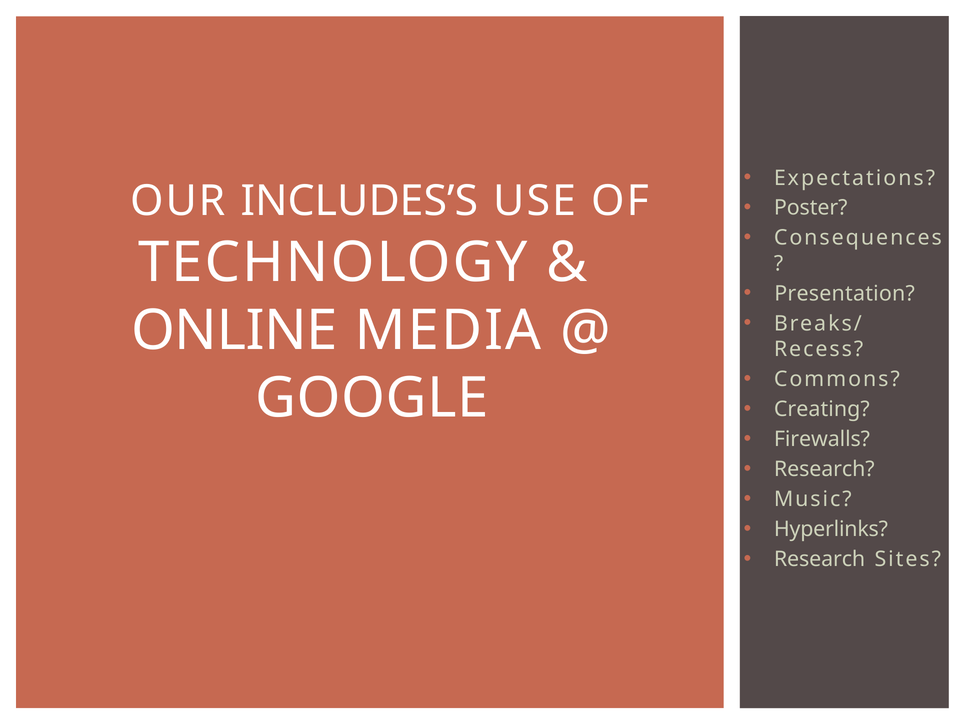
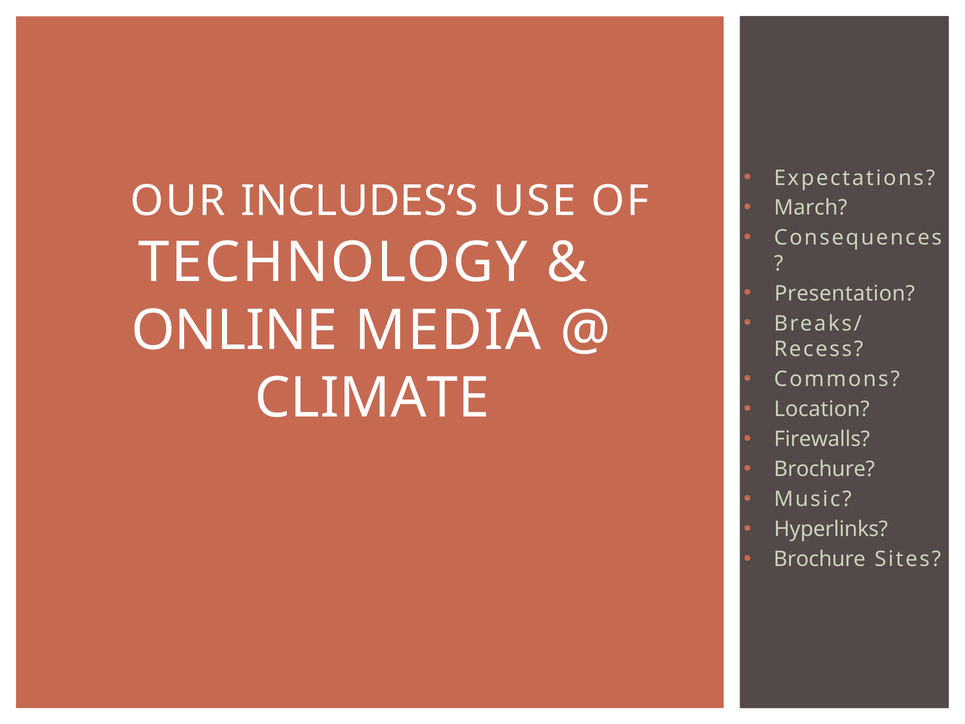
Poster: Poster -> March (811, 208)
GOOGLE: GOOGLE -> CLIMATE (372, 398)
Creating: Creating -> Location (822, 409)
Research: Research -> Brochure (824, 469)
Research: Research -> Brochure (820, 559)
